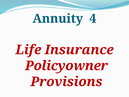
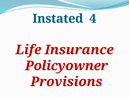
Annuity: Annuity -> Instated (58, 19)
